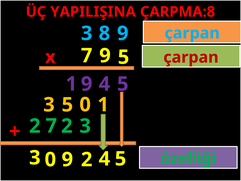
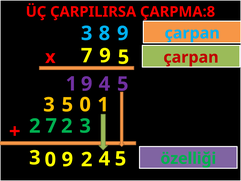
YAPILIŞINA: YAPILIŞINA -> ÇARPILIRSA (93, 12)
